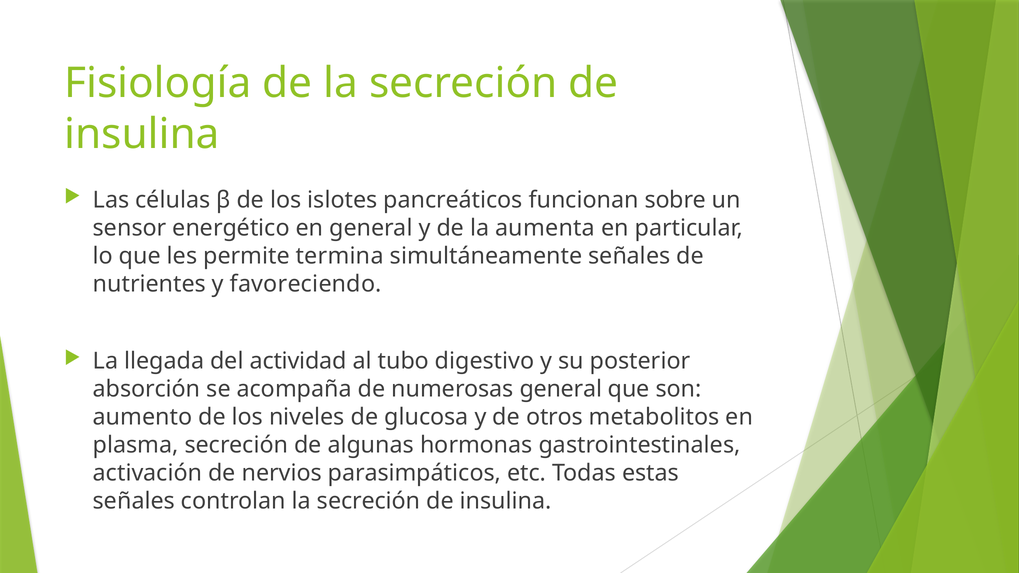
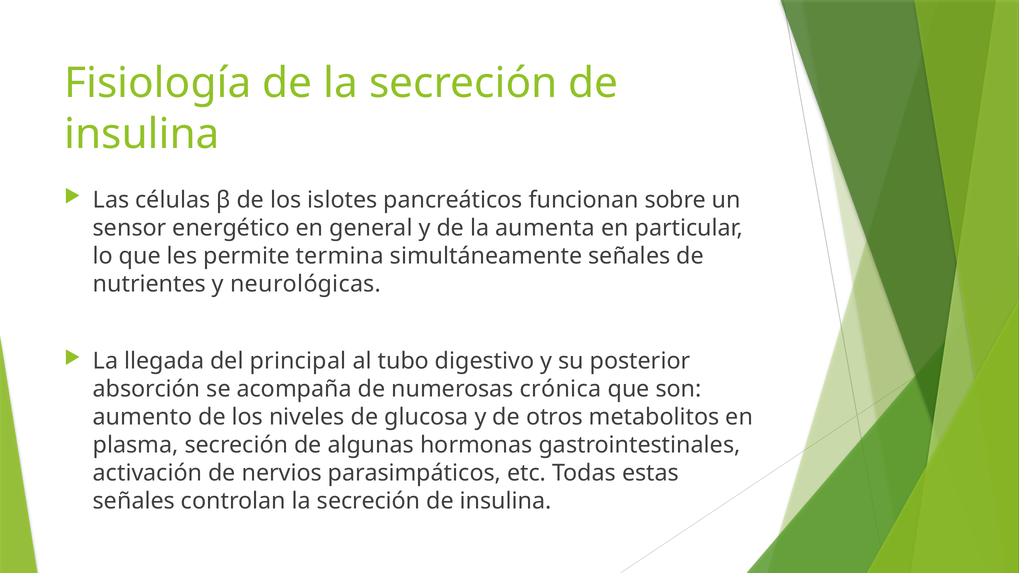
favoreciendo: favoreciendo -> neurológicas (306, 284)
actividad: actividad -> principal (298, 361)
numerosas general: general -> crónica (561, 389)
